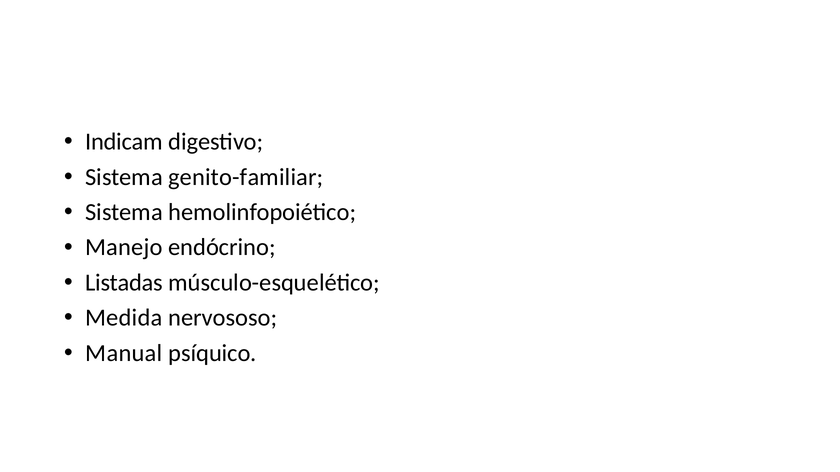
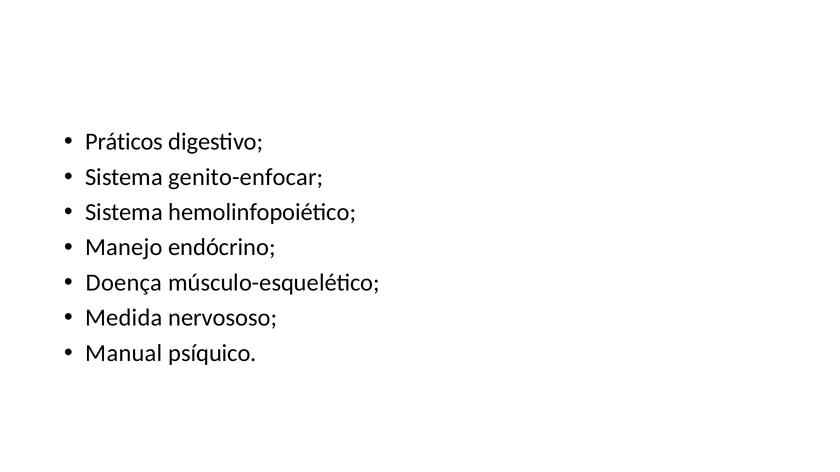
Indicam: Indicam -> Práticos (124, 142)
genito-familiar: genito-familiar -> genito-enfocar (246, 177)
Listadas: Listadas -> Doença (124, 283)
